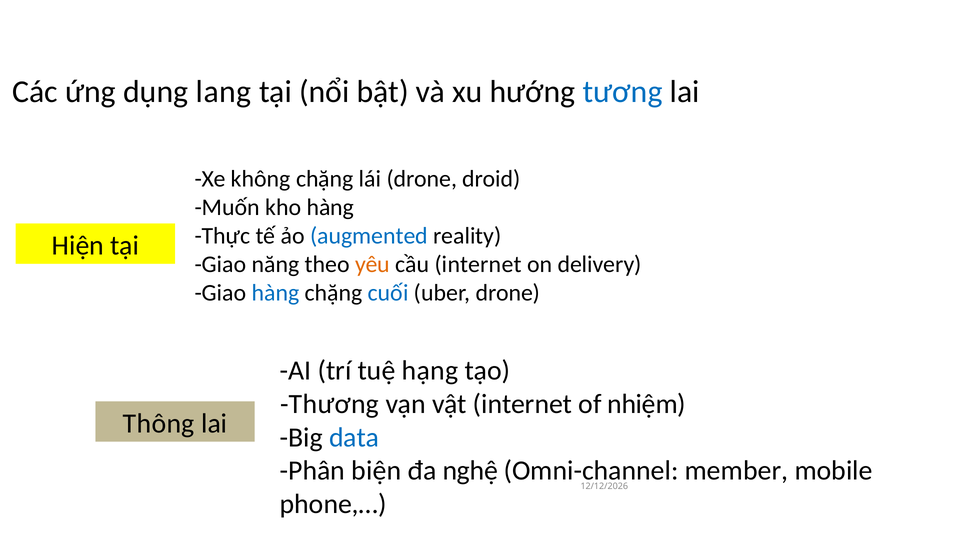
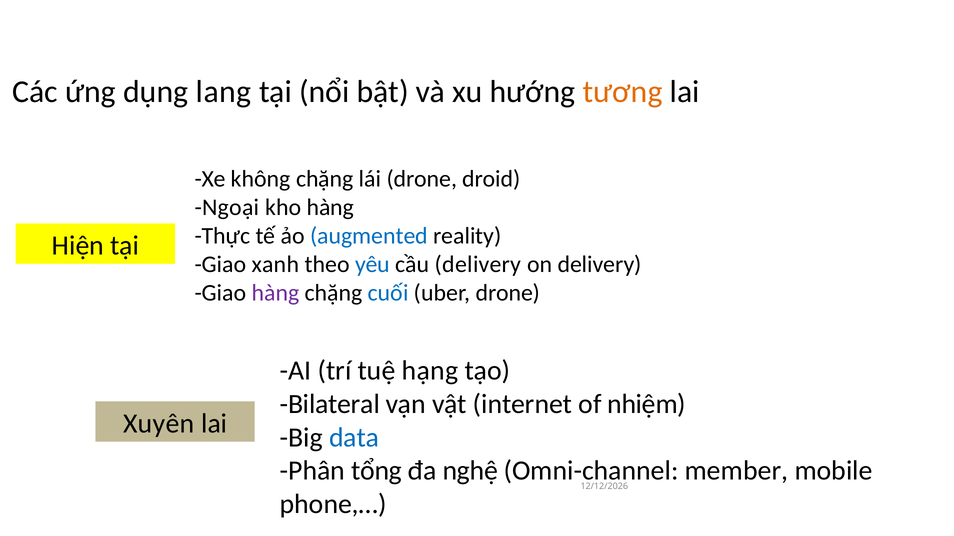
tương colour: blue -> orange (623, 92)
Muốn: Muốn -> Ngoại (227, 208)
năng: năng -> xanh (275, 265)
yêu colour: orange -> blue (373, 265)
cầu internet: internet -> delivery (478, 265)
hàng colour: blue -> purple (275, 293)
Thương: Thương -> Bilateral (330, 404)
Thông: Thông -> Xuyên (159, 424)
biện: biện -> tổng (377, 471)
